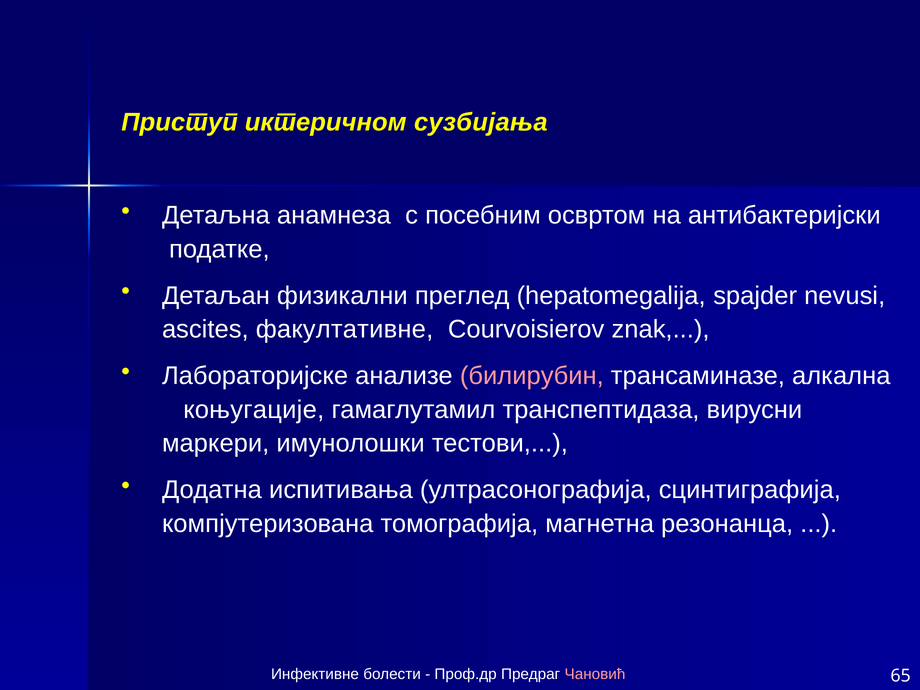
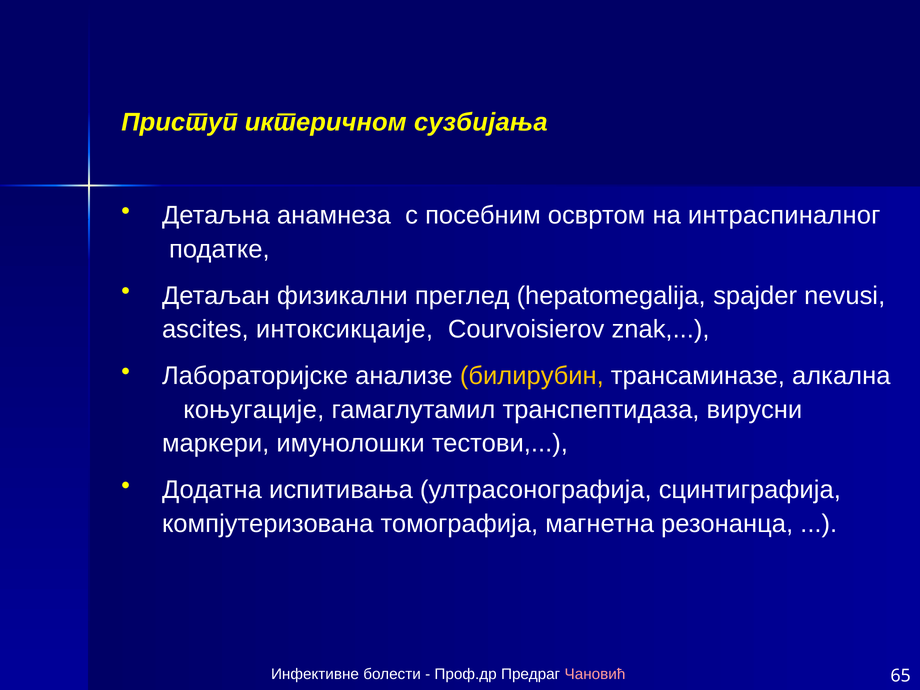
антибактеријски: антибактеријски -> интраспиналног (784, 215)
факултативне: факултативне -> интоксикцаије (344, 329)
билирубин colour: pink -> yellow (532, 376)
